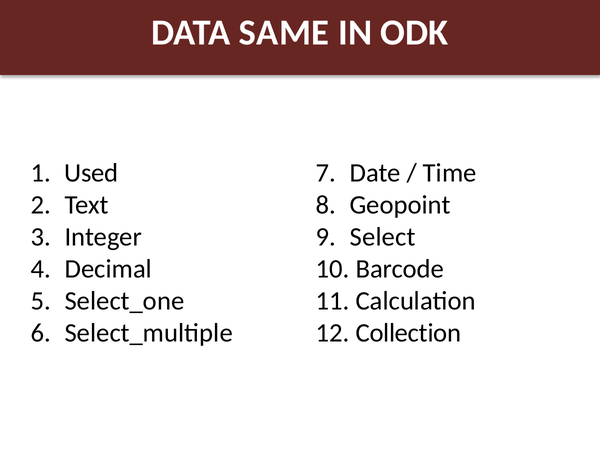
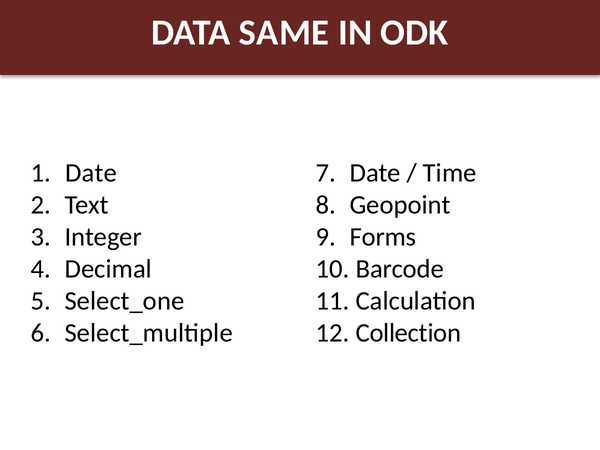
Used: Used -> Date (91, 173)
Select: Select -> Forms (383, 237)
